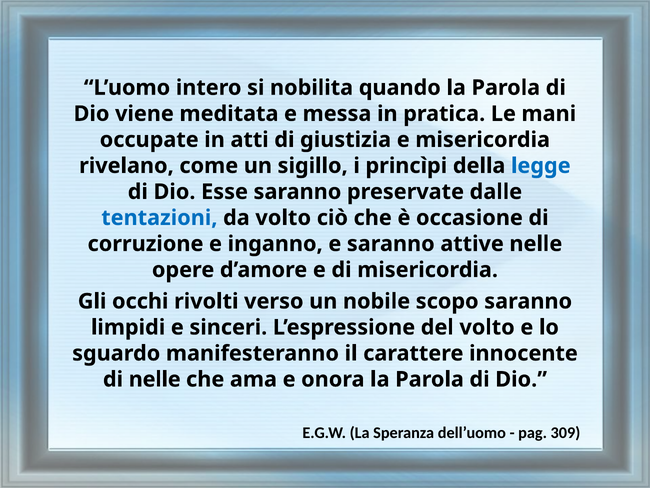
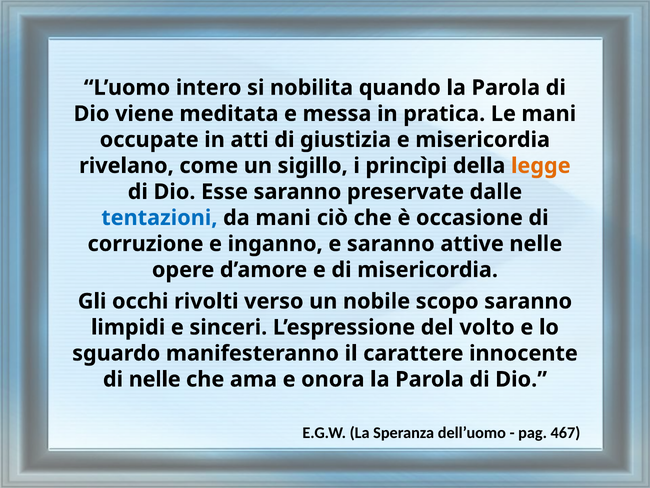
legge colour: blue -> orange (541, 166)
da volto: volto -> mani (283, 218)
309: 309 -> 467 (565, 432)
